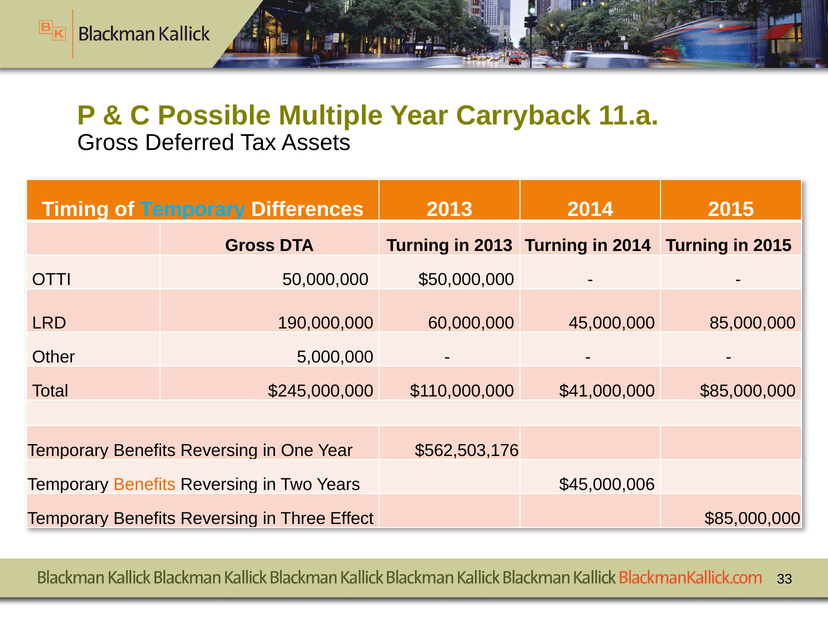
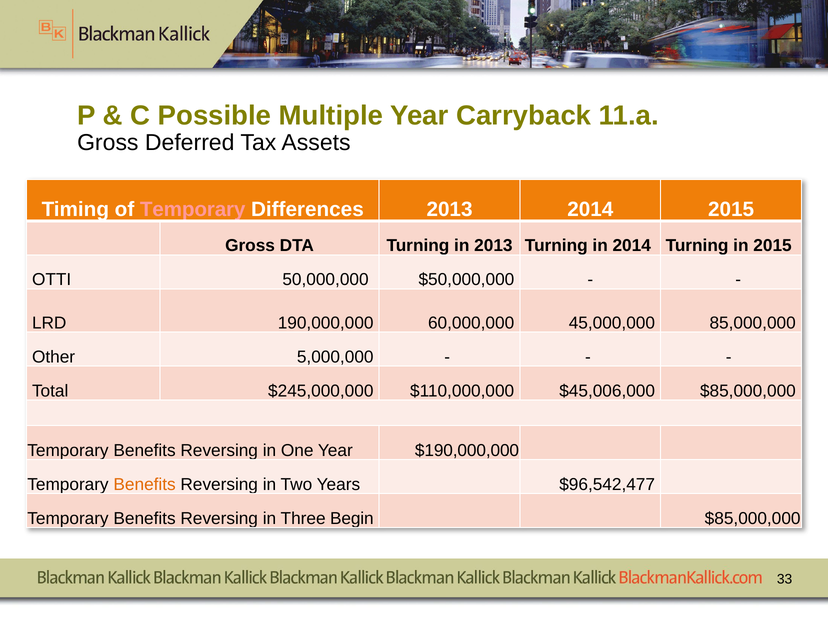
Temporary colour: light blue -> pink (193, 210)
$41,000,000: $41,000,000 -> $45,006,000 (607, 391)
$562,503,176: $562,503,176 -> $190,000,000 (467, 450)
$45,000,006: $45,000,006 -> $96,542,477 (607, 484)
Effect: Effect -> Begin (352, 518)
